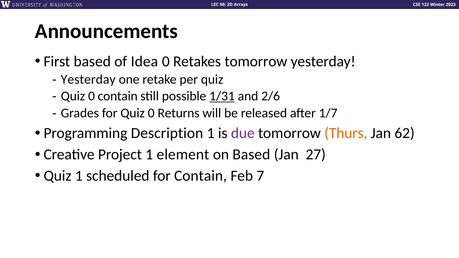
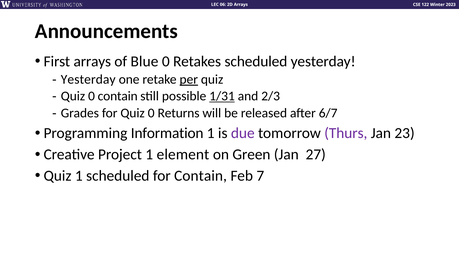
First based: based -> arrays (92, 62)
Idea: Idea -> Blue (144, 62)
Retakes tomorrow: tomorrow -> scheduled (256, 62)
per underline: none -> present (189, 79)
2/6: 2/6 -> 2/3 (271, 96)
1/7: 1/7 -> 6/7 (328, 113)
Description: Description -> Information (167, 133)
Thurs colour: orange -> purple (346, 133)
62: 62 -> 23 (405, 133)
on Based: Based -> Green (251, 155)
